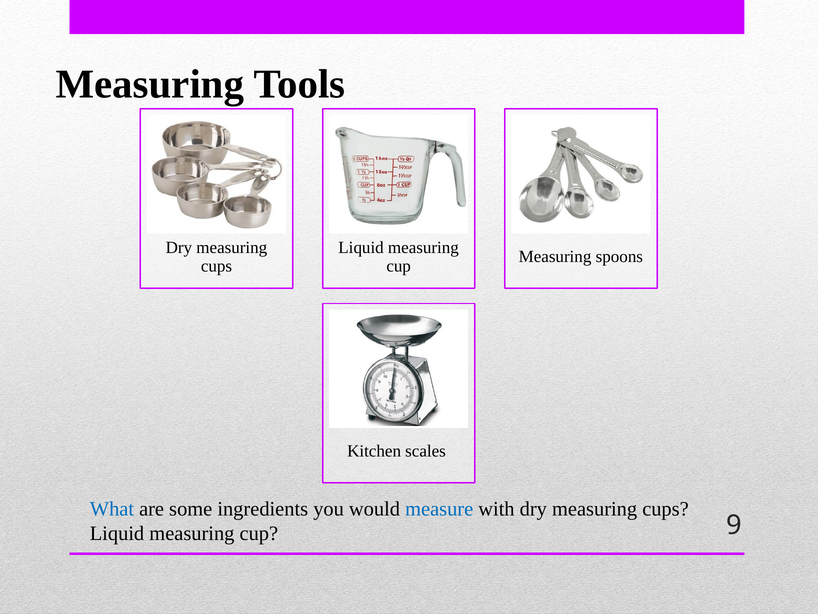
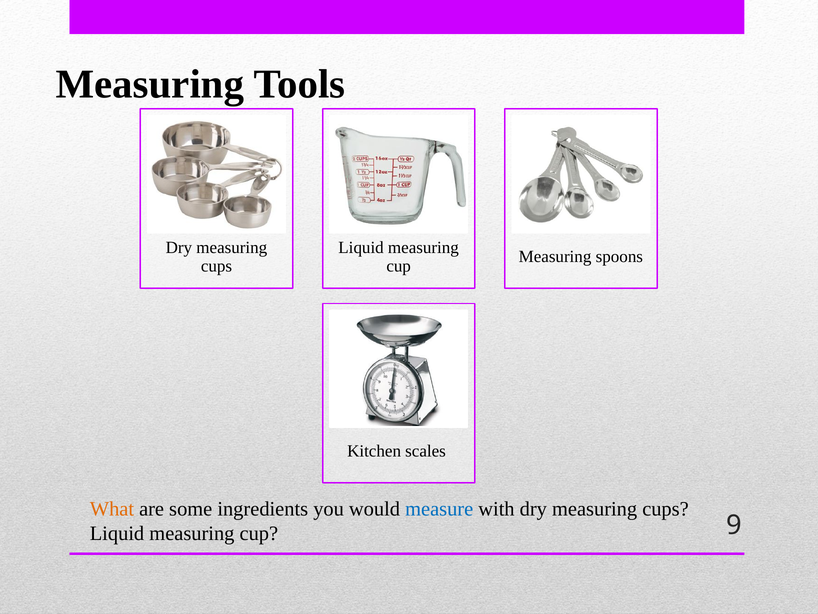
What colour: blue -> orange (112, 508)
